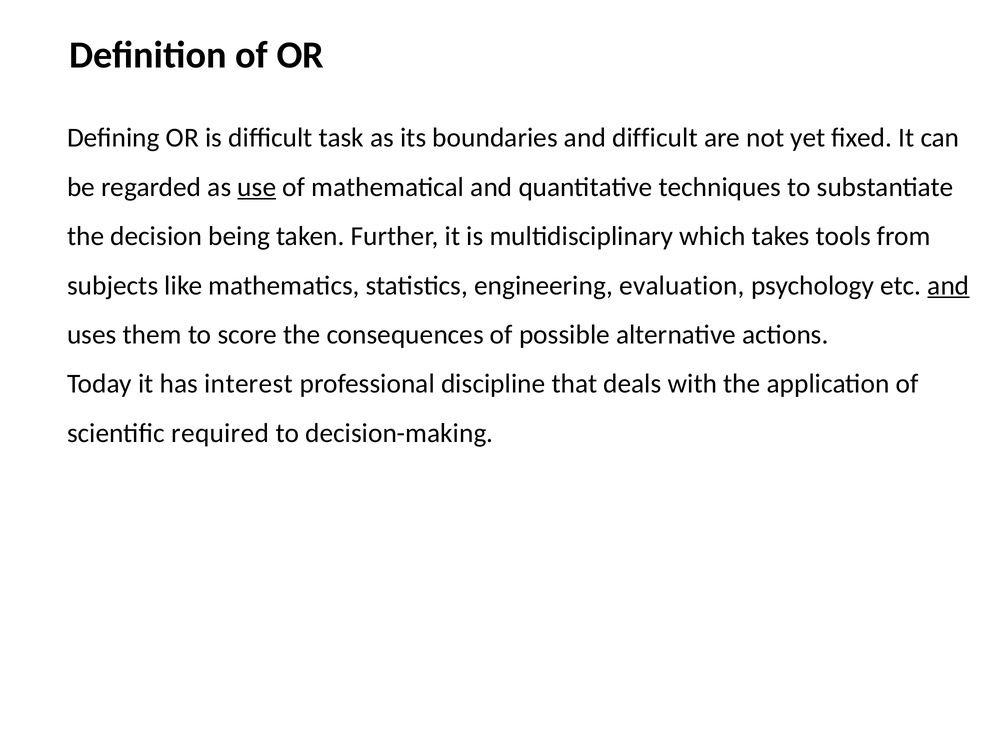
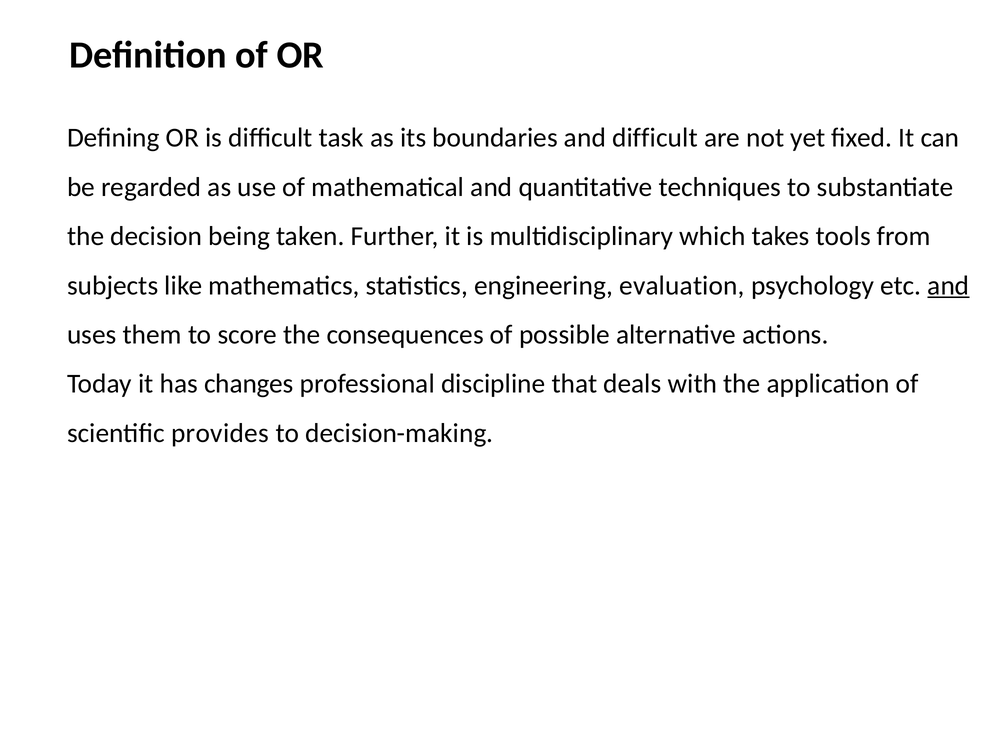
use underline: present -> none (257, 187)
interest: interest -> changes (249, 384)
required: required -> provides (220, 434)
